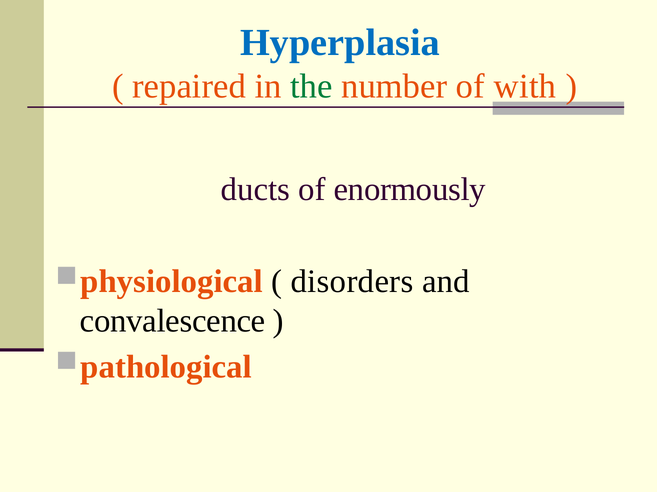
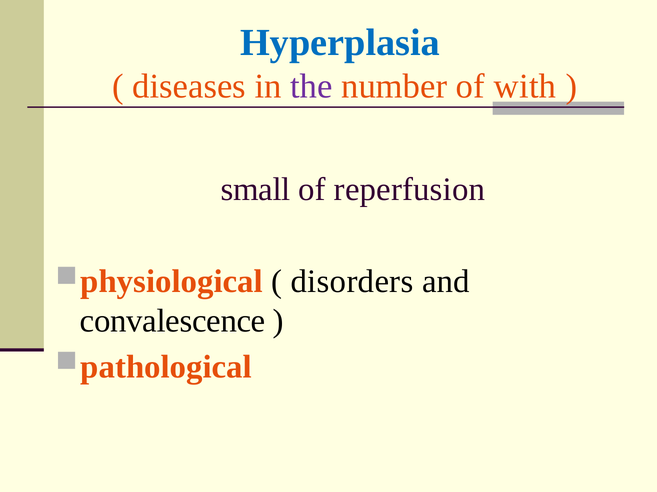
repaired: repaired -> diseases (189, 86)
the colour: green -> purple (311, 86)
ducts: ducts -> small (256, 190)
enormously: enormously -> reperfusion (410, 190)
